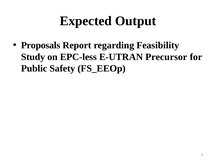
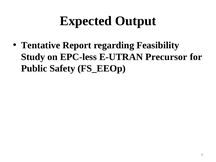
Proposals: Proposals -> Tentative (41, 45)
